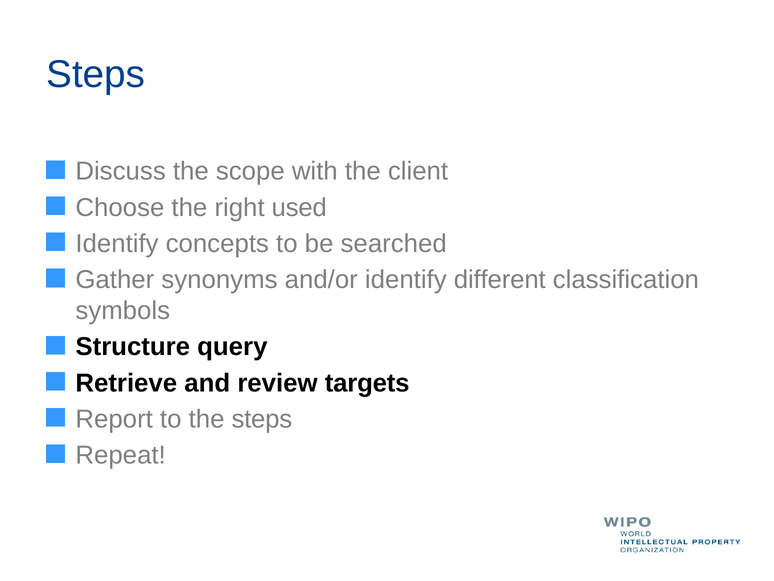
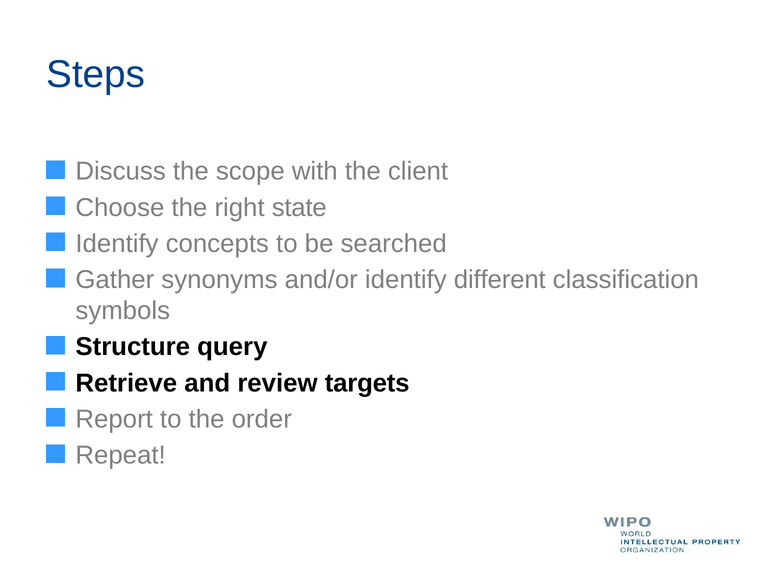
used: used -> state (299, 207)
the steps: steps -> order (262, 419)
